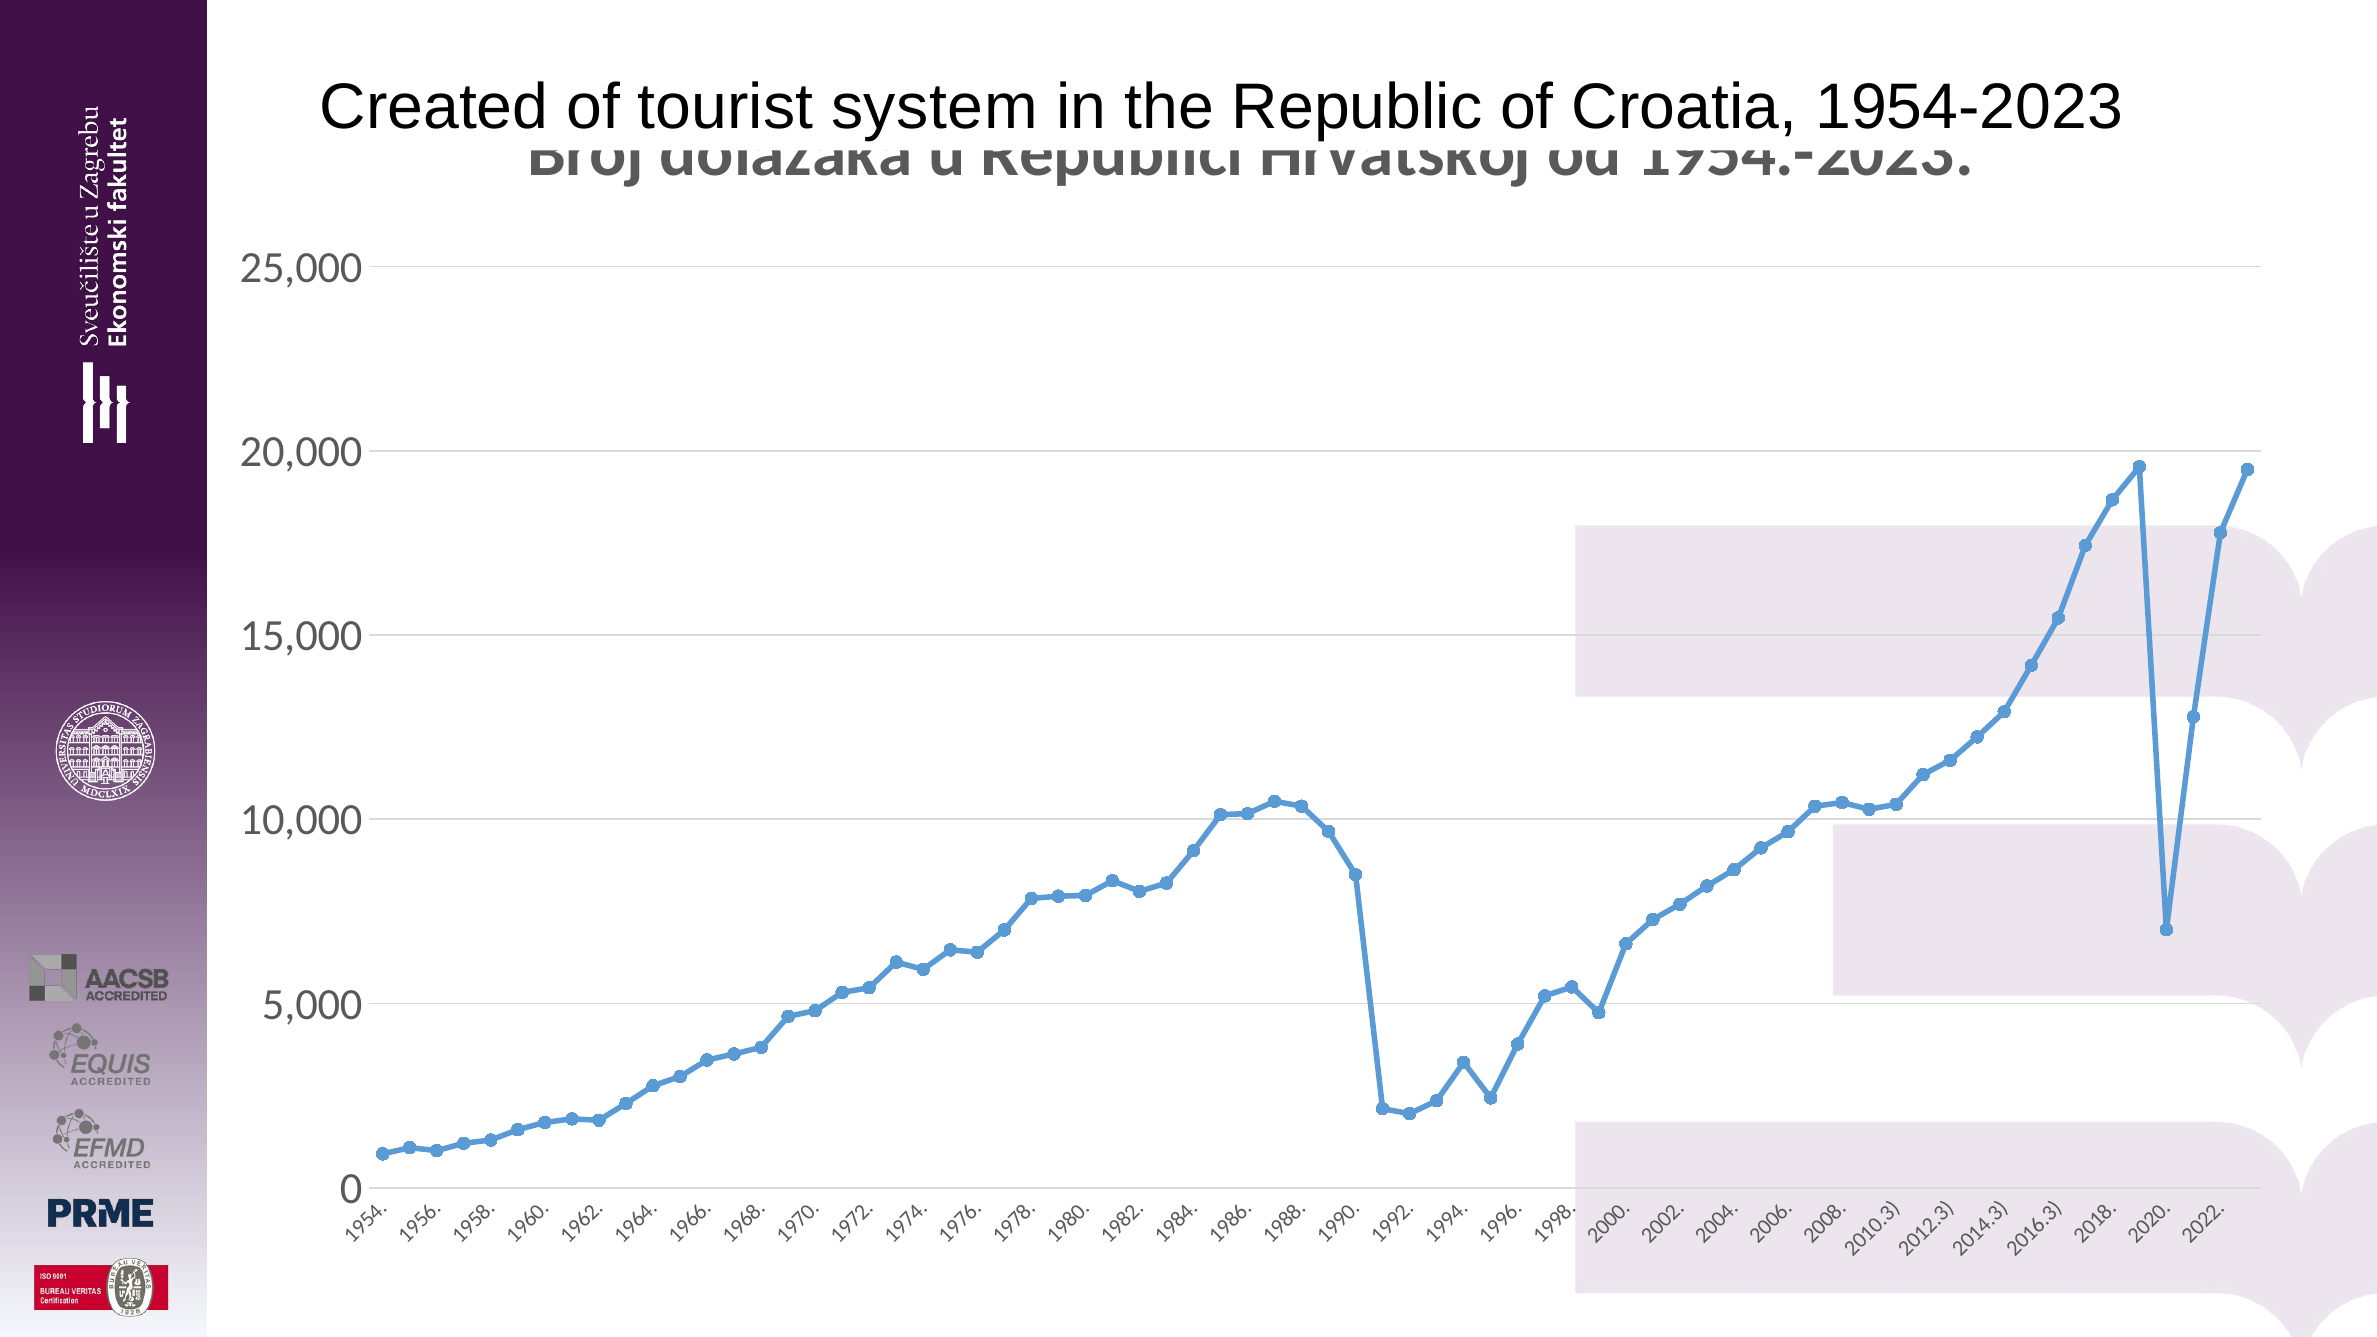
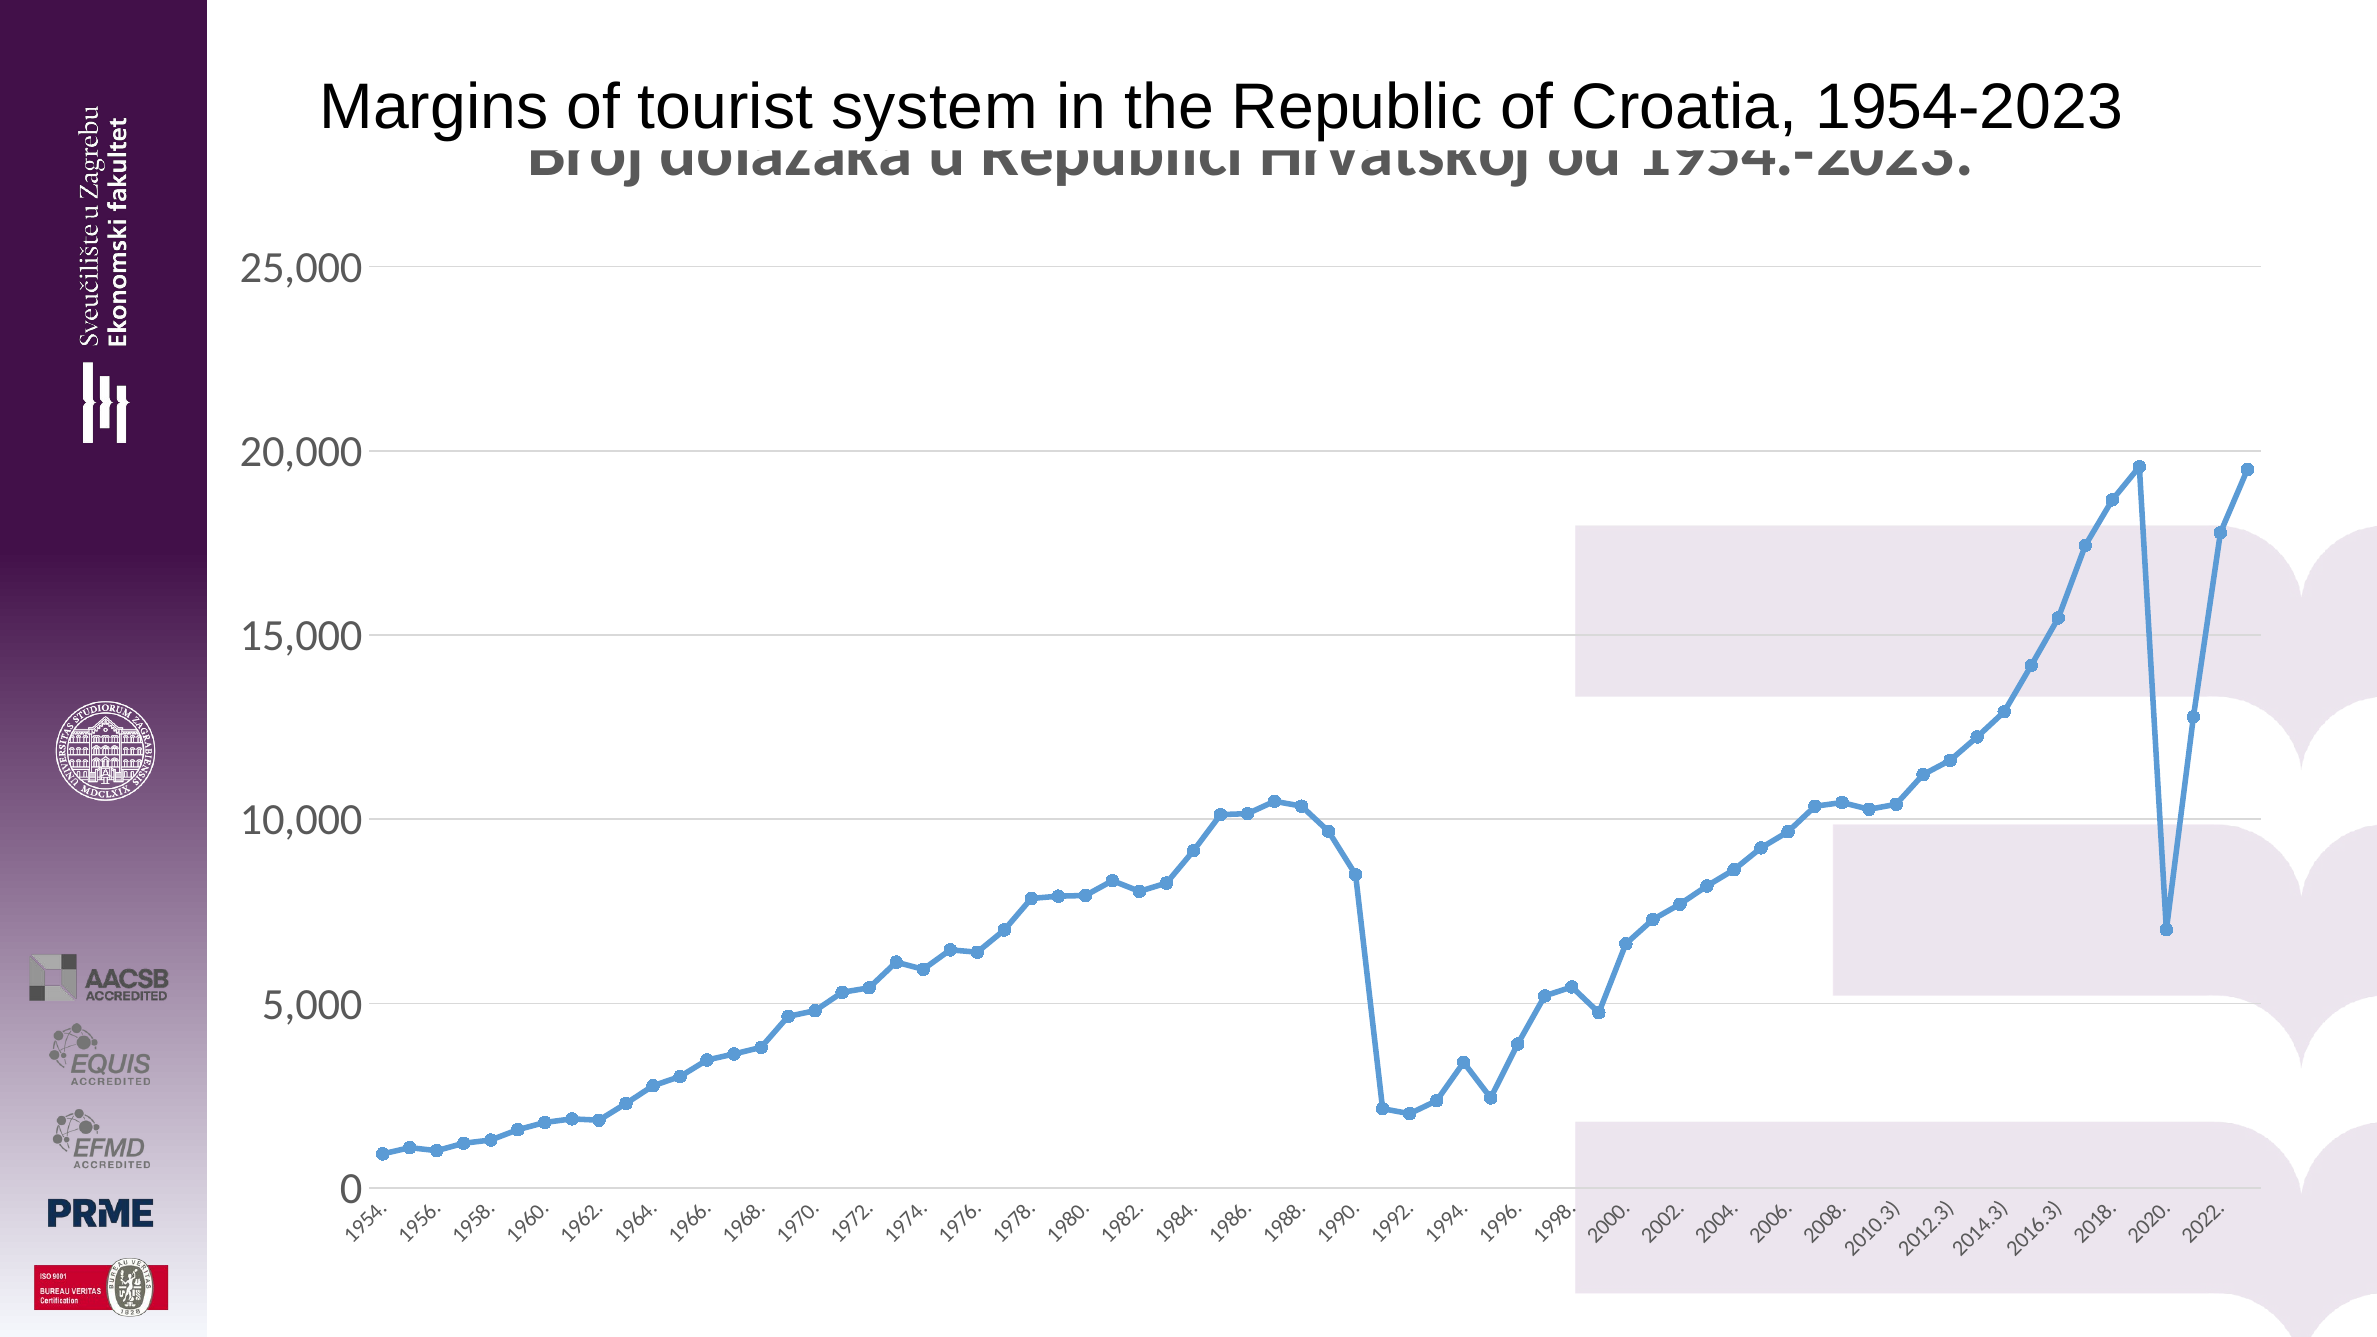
Created: Created -> Margins (434, 108)
